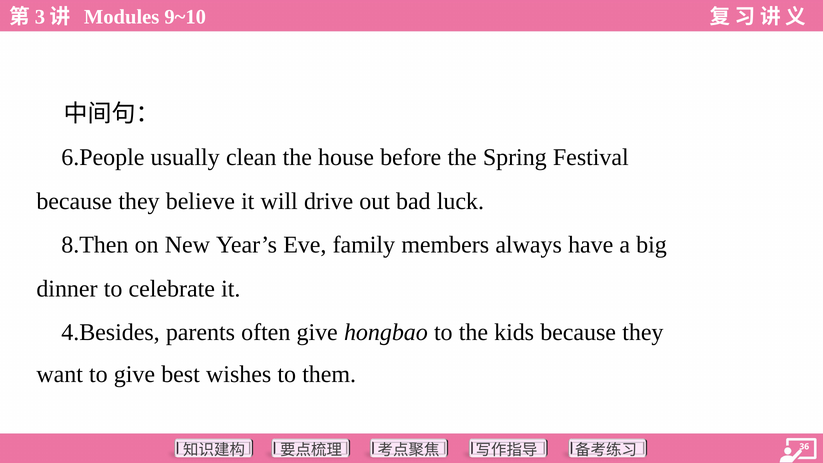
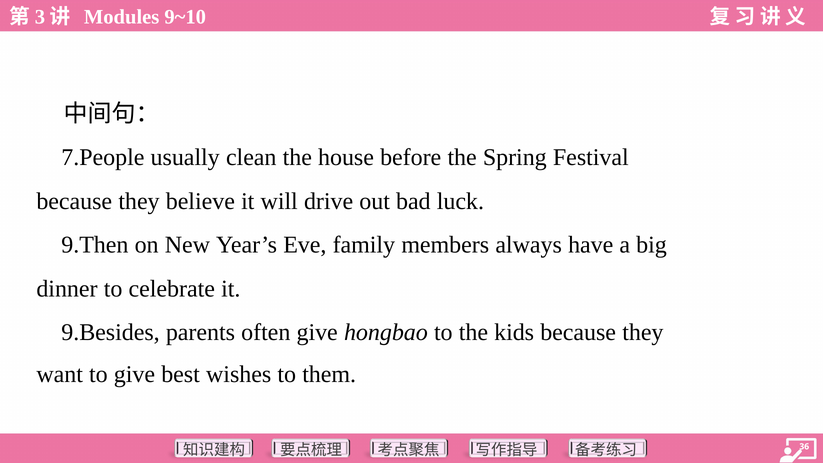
6.People: 6.People -> 7.People (103, 157)
8.Then: 8.Then -> 9.Then (95, 245)
4.Besides: 4.Besides -> 9.Besides (111, 332)
